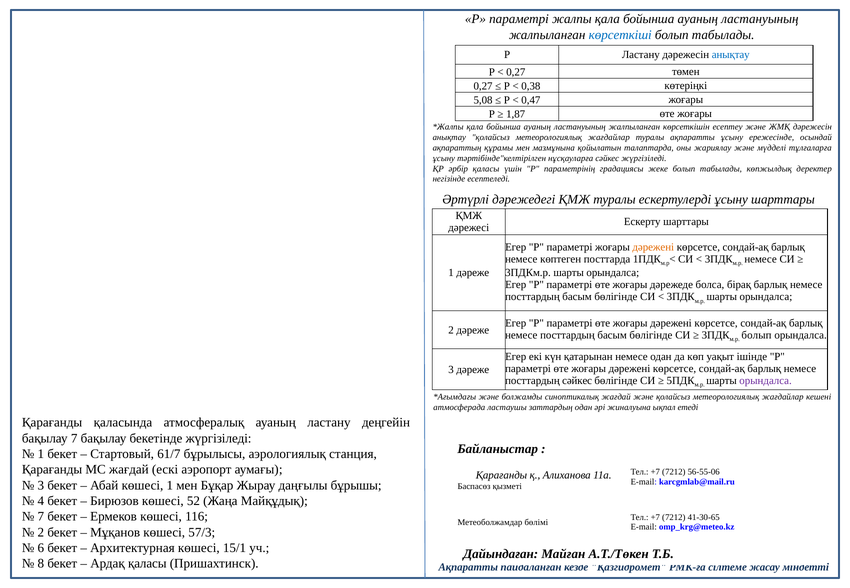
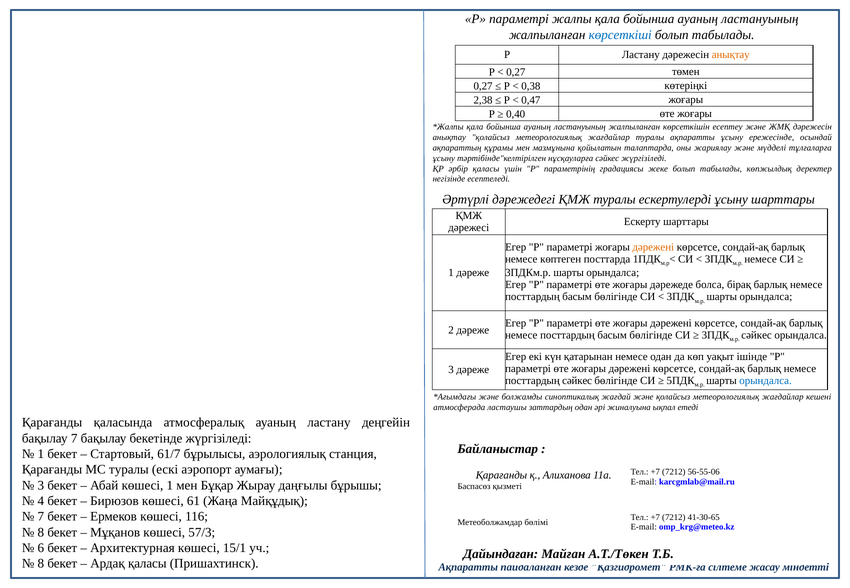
анықтау colour: blue -> orange (731, 55)
5,08: 5,08 -> 2,38 (483, 100)
1,87: 1,87 -> 0,40 (516, 114)
болып: болып -> сәйкес (757, 335)
орындалса colour: purple -> blue (766, 381)
МС жағдай: жағдай -> туралы (129, 470)
52: 52 -> 61 (193, 501)
2: 2 -> 8 (41, 533)
